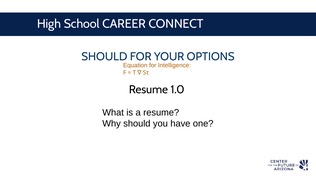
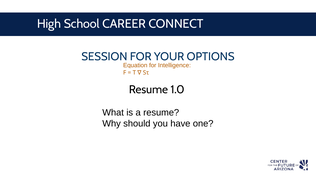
SHOULD: SHOULD -> SESSION (104, 56)
